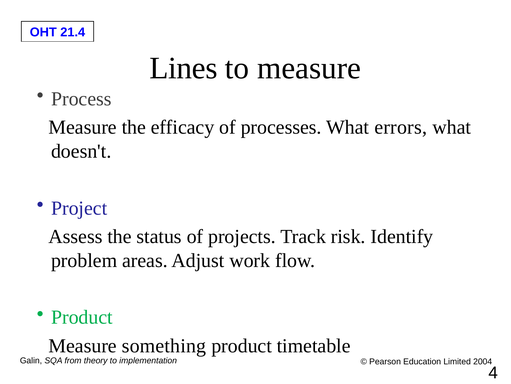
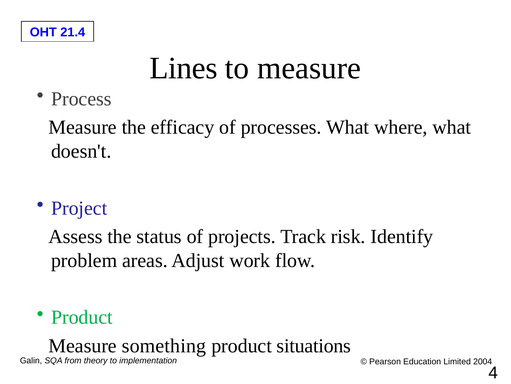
errors: errors -> where (401, 127)
timetable: timetable -> situations (314, 345)
